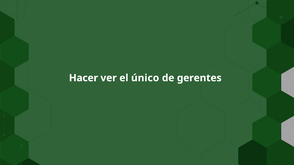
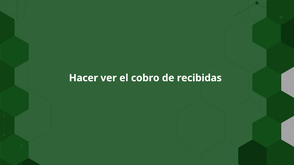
único: único -> cobro (145, 78)
gerentes: gerentes -> recibidas (199, 78)
